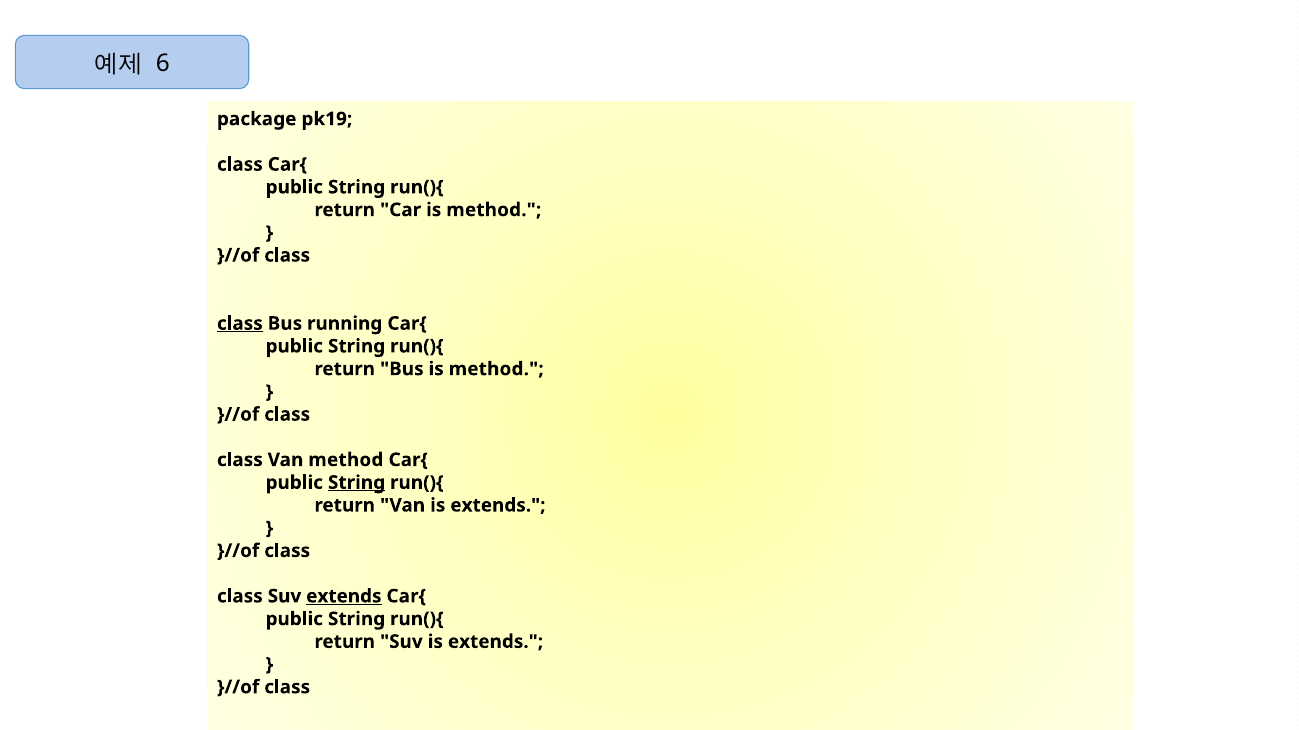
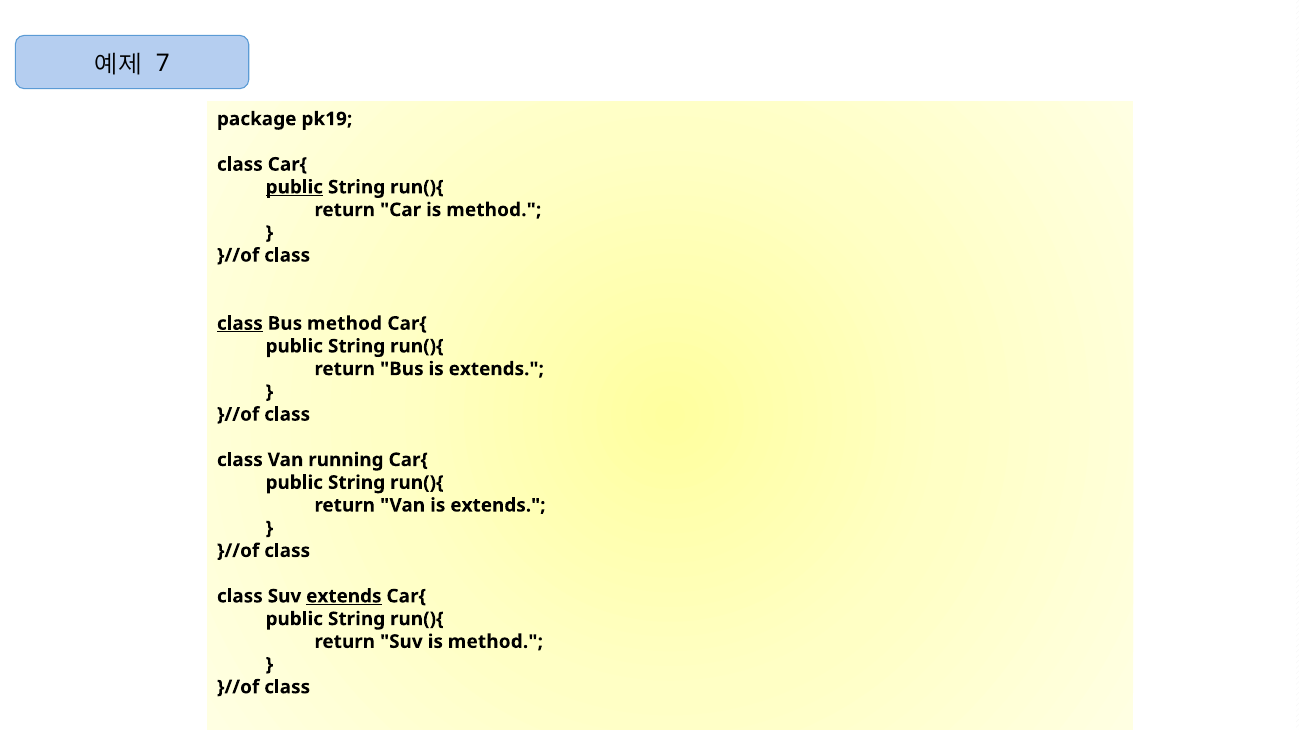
6: 6 -> 7 (163, 64)
public underline: none -> present (294, 187)
Bus running: running -> method (345, 324)
Bus is method: method -> extends (496, 369)
Van method: method -> running (346, 460)
String underline: present -> none (357, 483)
Suv is extends: extends -> method (495, 642)
